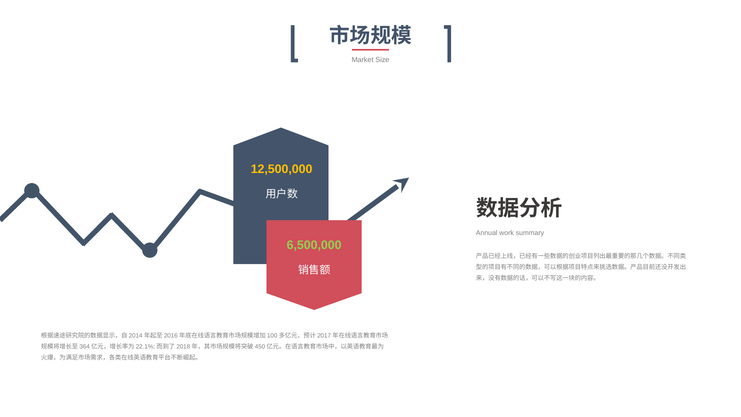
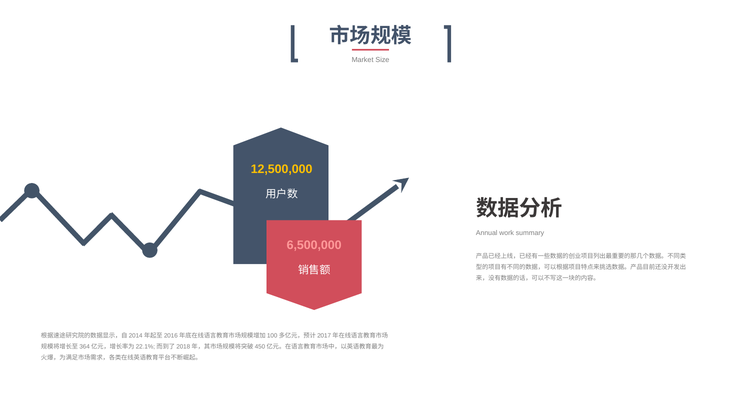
6,500,000 colour: light green -> pink (314, 245)
